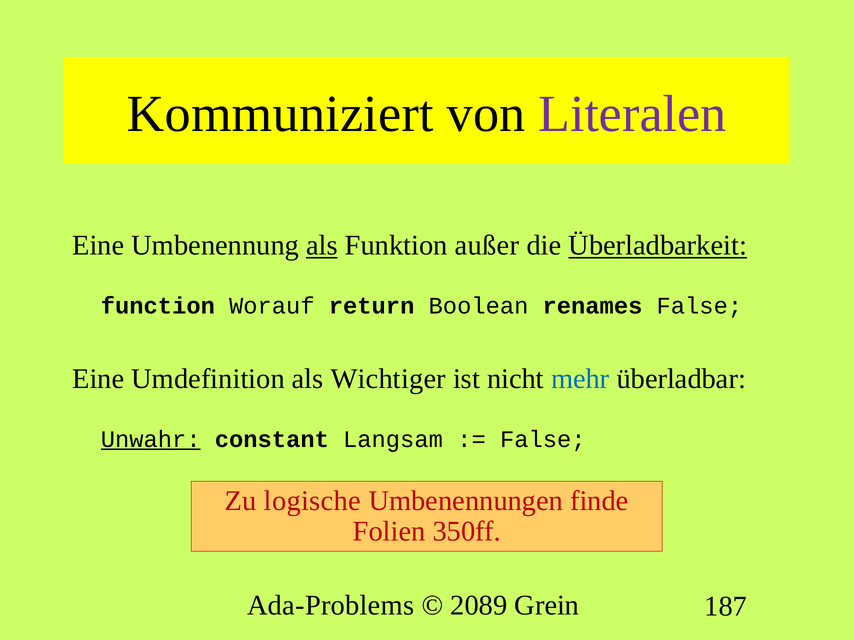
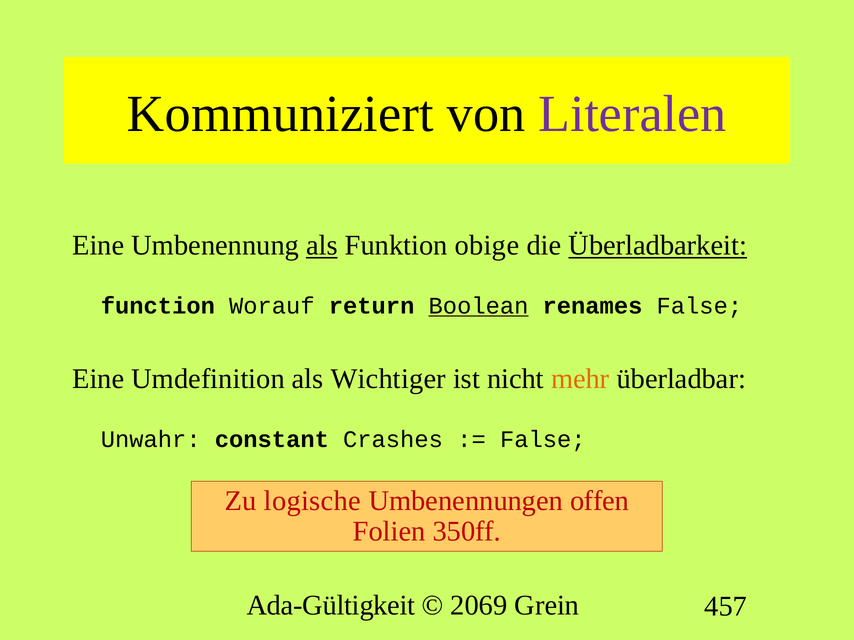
außer: außer -> obige (487, 246)
Boolean underline: none -> present (479, 306)
mehr colour: blue -> orange (580, 379)
Unwahr underline: present -> none (151, 440)
Langsam: Langsam -> Crashes (393, 440)
finde: finde -> offen (599, 501)
Ada-Problems: Ada-Problems -> Ada-Gültigkeit (331, 606)
2089: 2089 -> 2069 (479, 606)
187: 187 -> 457 (726, 607)
